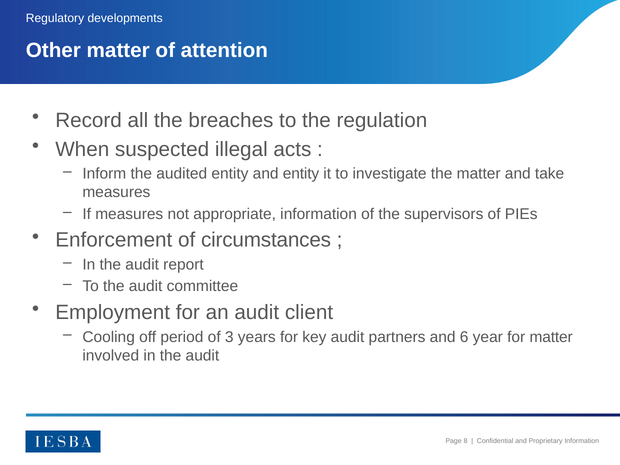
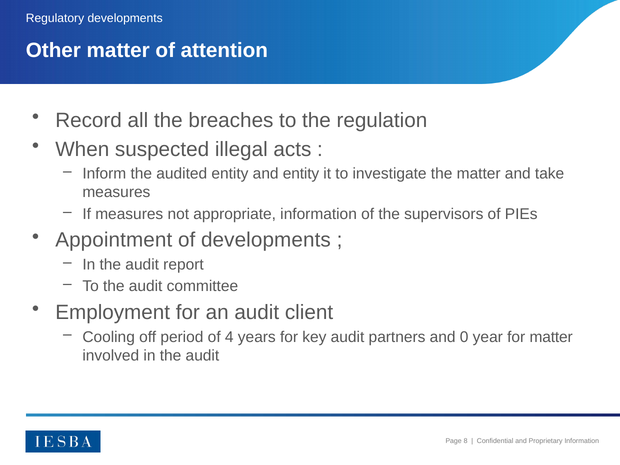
Enforcement: Enforcement -> Appointment (114, 240)
of circumstances: circumstances -> developments (266, 240)
3: 3 -> 4 (229, 337)
6: 6 -> 0 (464, 337)
